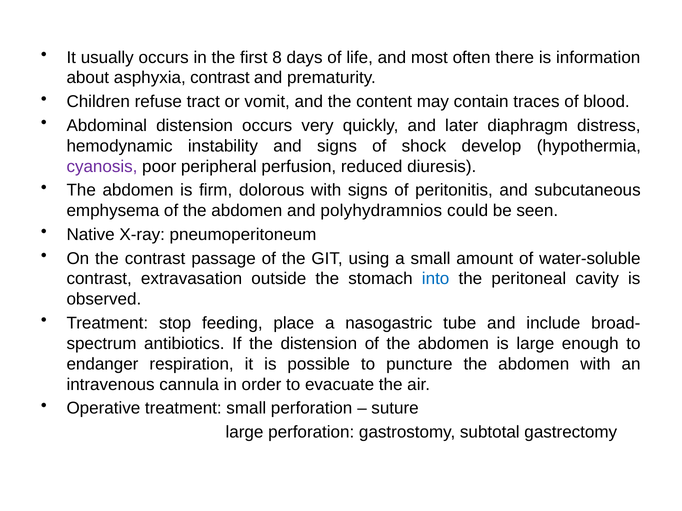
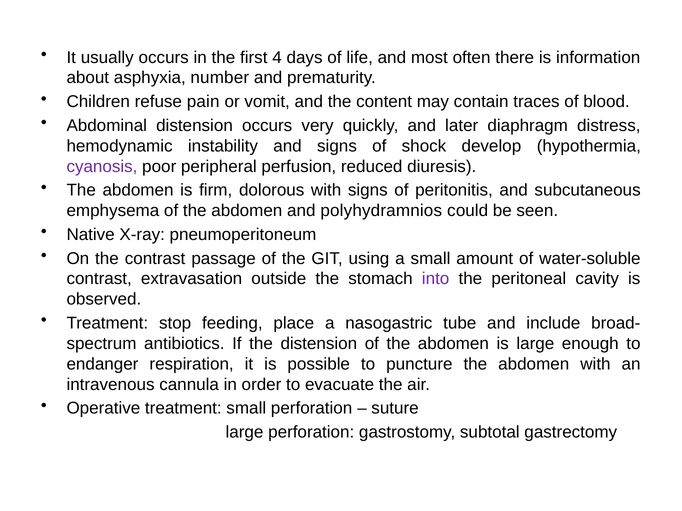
8: 8 -> 4 (277, 57)
asphyxia contrast: contrast -> number (220, 78)
tract: tract -> pain (203, 102)
into colour: blue -> purple (436, 279)
